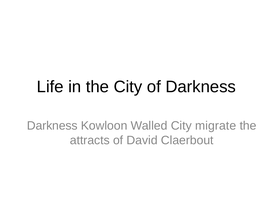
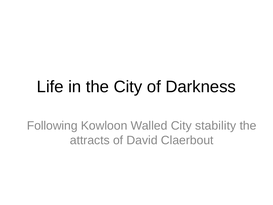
Darkness: Darkness -> Following (52, 126)
migrate: migrate -> stability (216, 126)
